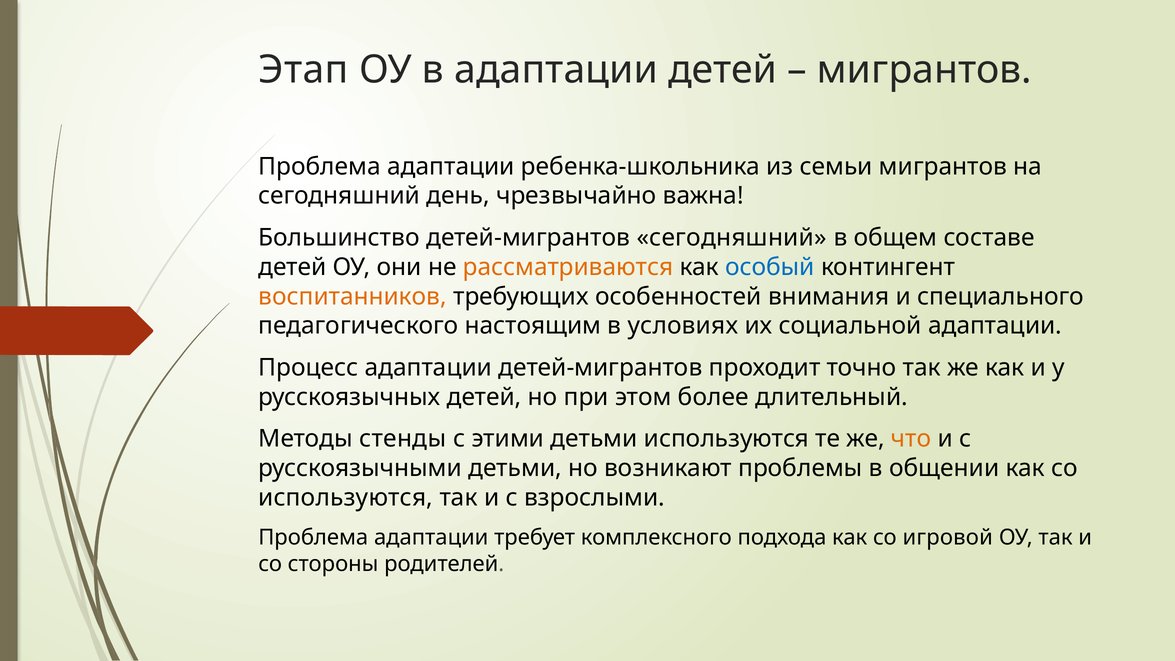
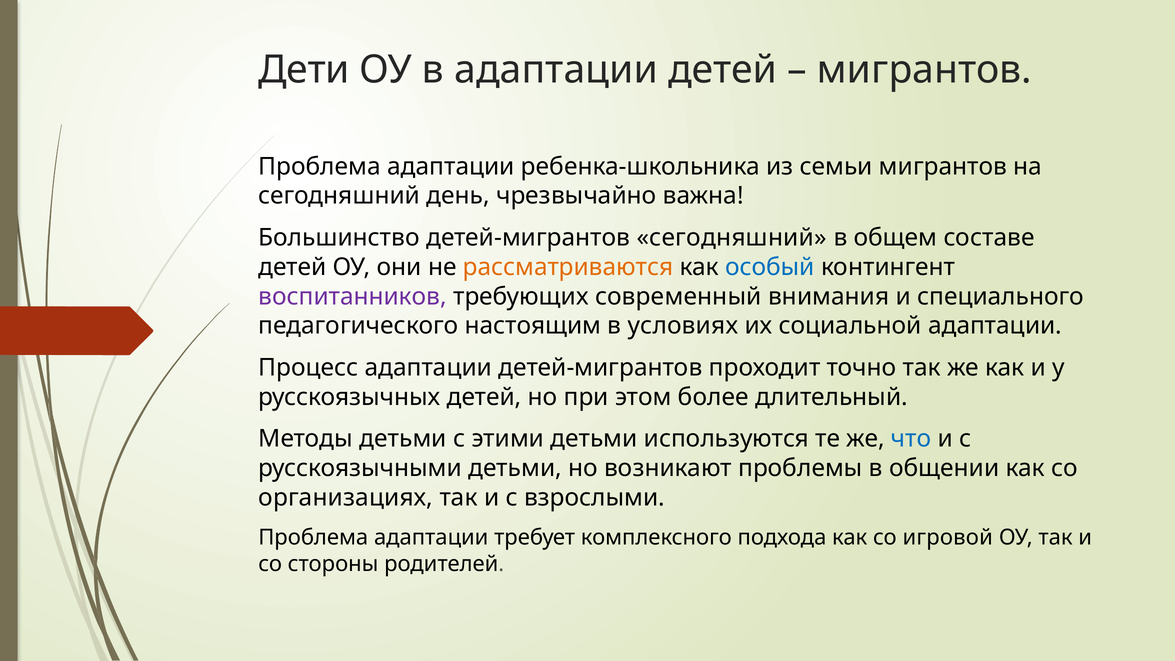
Этап: Этап -> Дети (304, 70)
воспитанников colour: orange -> purple (353, 296)
особенностей: особенностей -> современный (678, 296)
Методы стенды: стенды -> детьми (403, 439)
что colour: orange -> blue (911, 439)
используются: используются -> организациях (346, 497)
